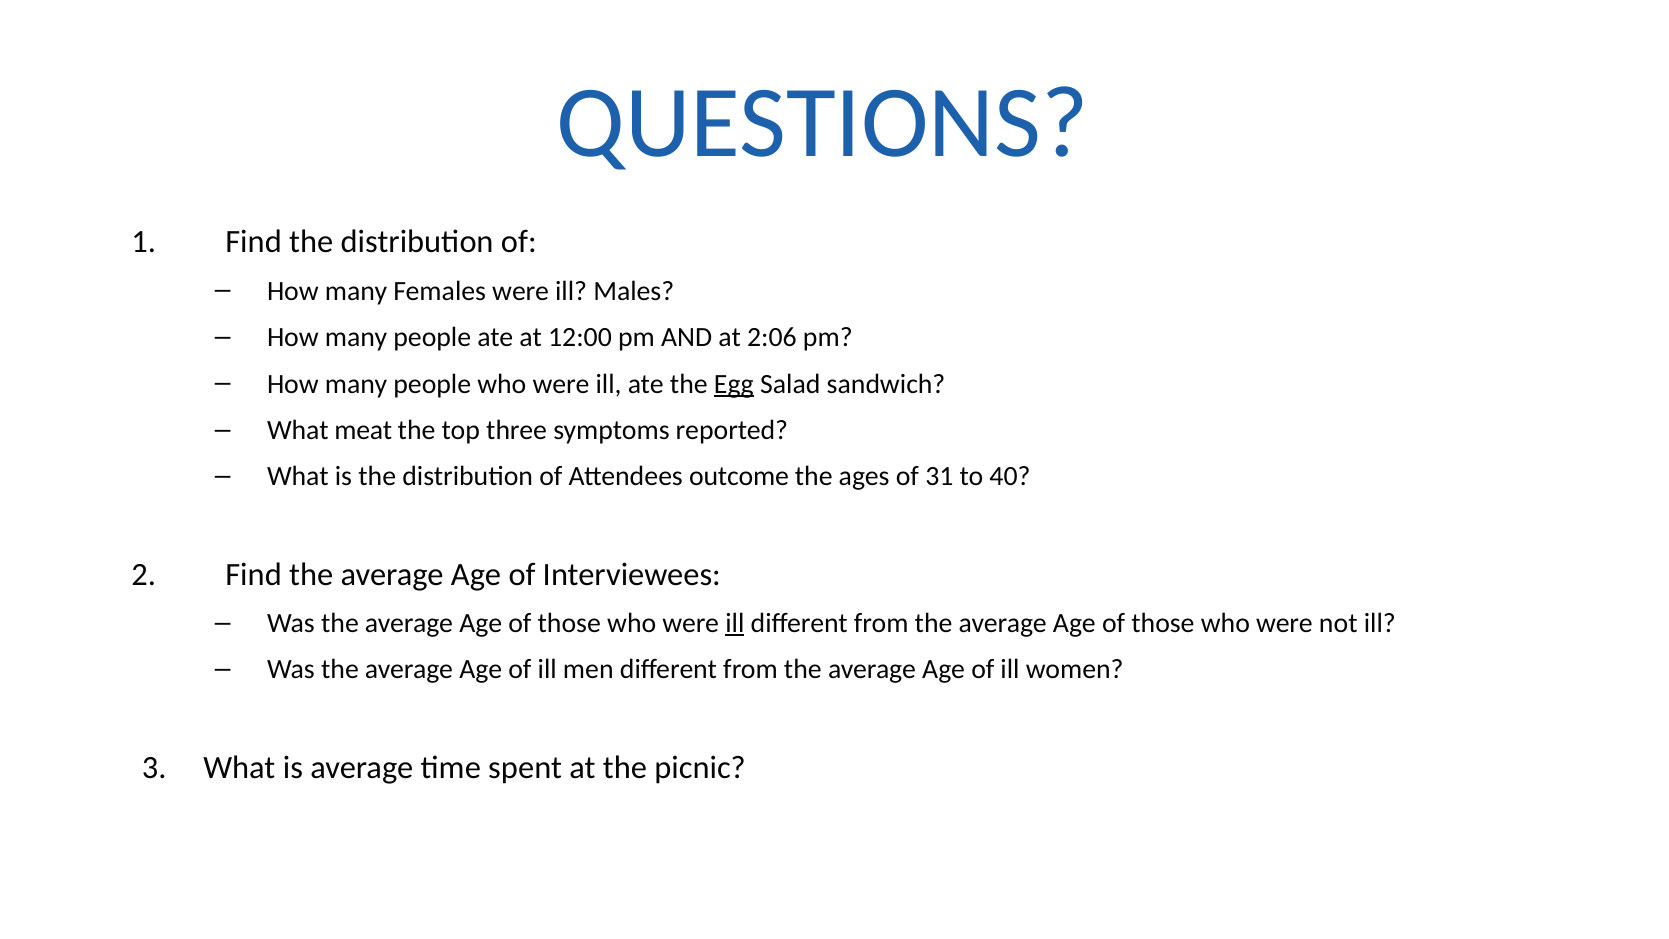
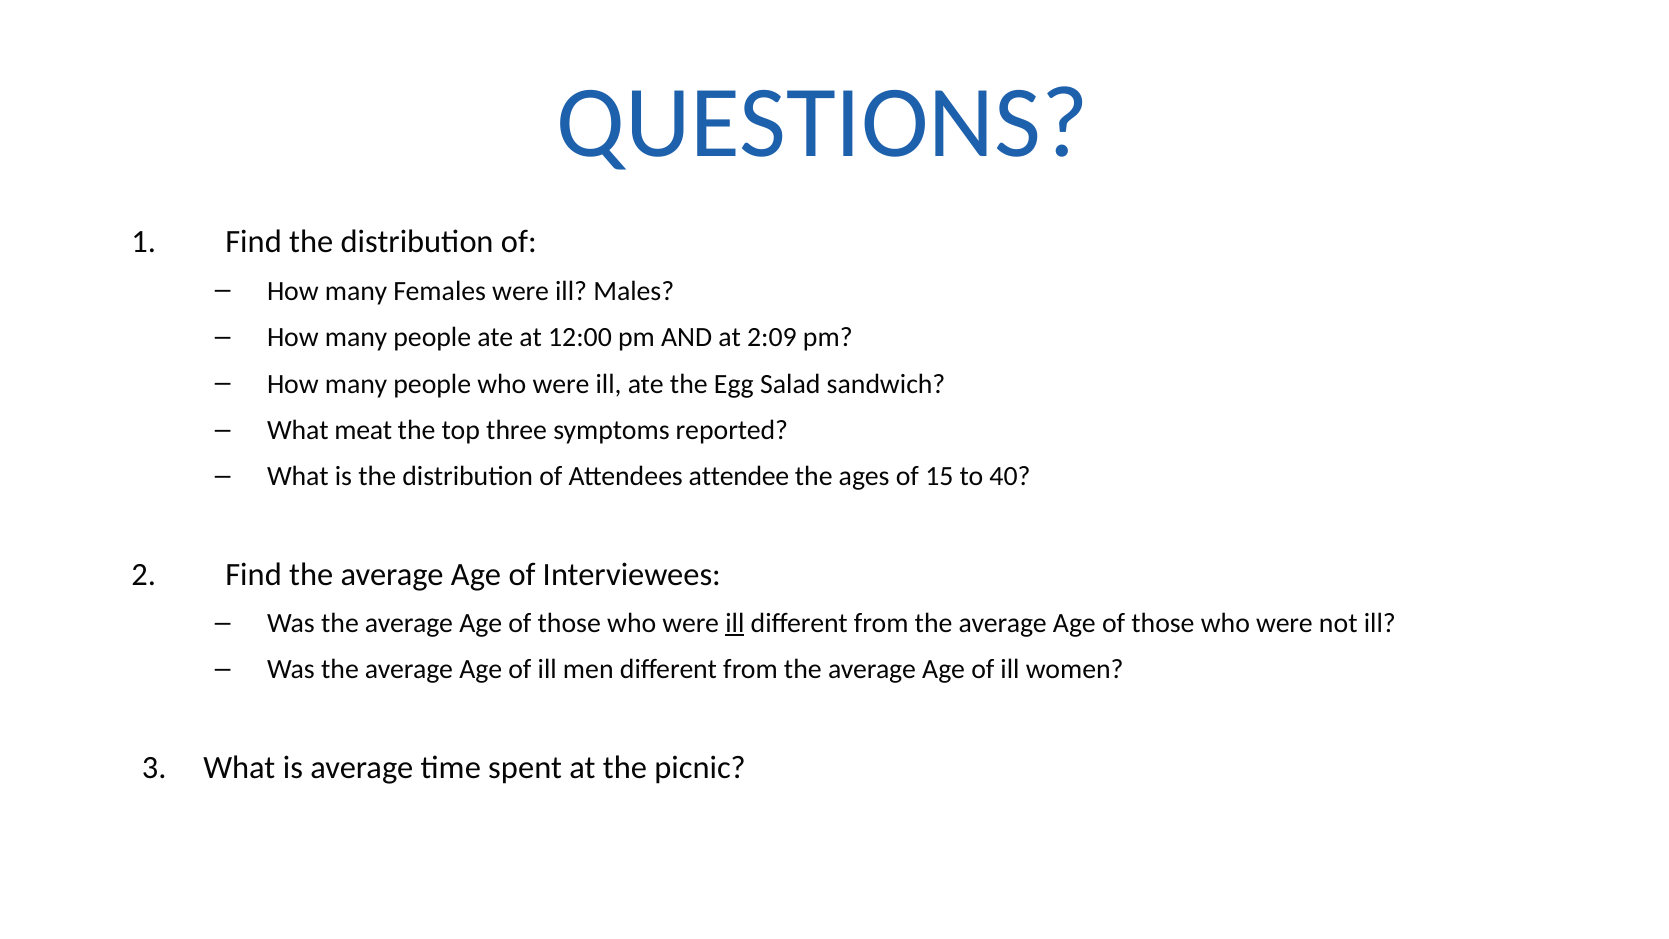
2:06: 2:06 -> 2:09 (772, 337)
Egg underline: present -> none (734, 384)
outcome: outcome -> attendee (739, 477)
31: 31 -> 15 (939, 477)
